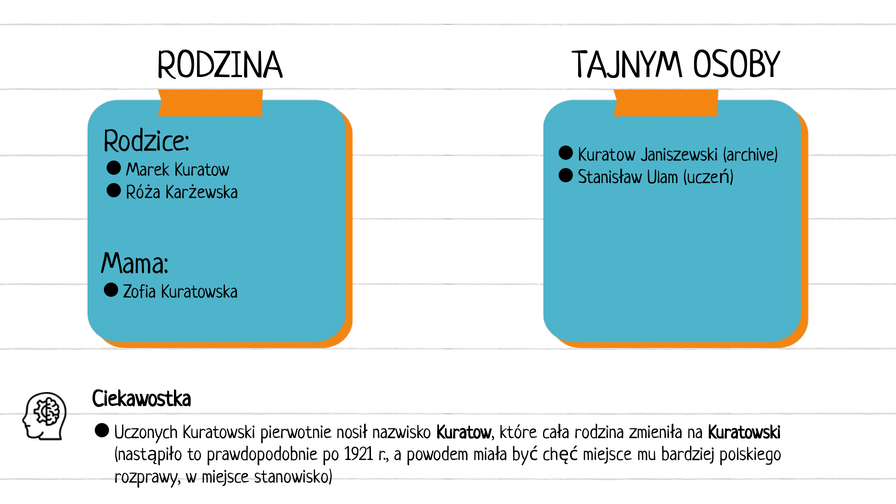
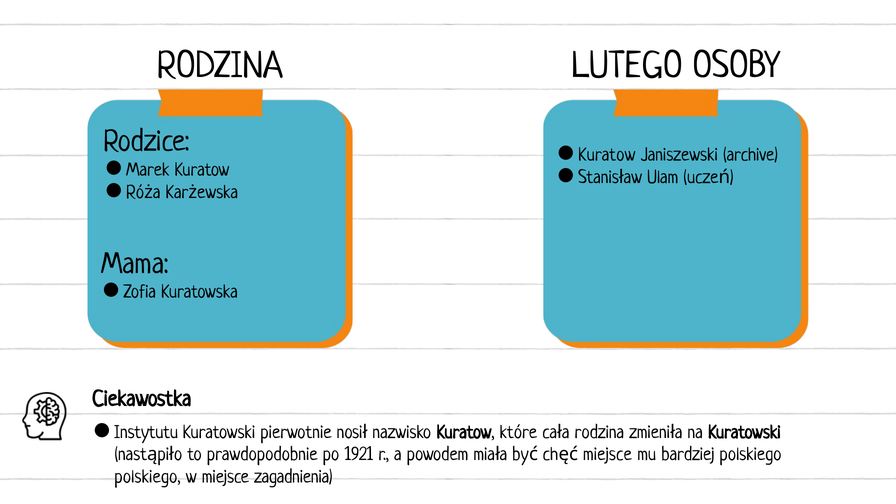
TAJNYM: TAJNYM -> LUTEGO (627, 65)
Uczonych: Uczonych -> Instytutu (146, 432)
rozprawy: rozprawy -> polskiego (147, 477)
stanowisko: stanowisko -> zagadnienia (293, 477)
